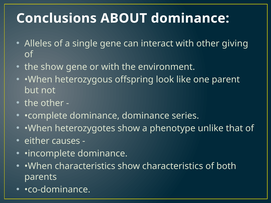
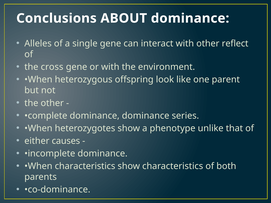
giving: giving -> reflect (235, 44)
the show: show -> cross (52, 67)
